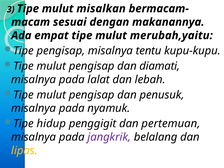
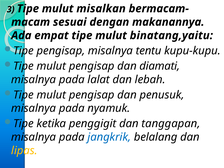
merubah,yaitu: merubah,yaitu -> binatang,yaitu (171, 35)
hidup: hidup -> ketika (51, 124)
pertemuan: pertemuan -> tanggapan (171, 124)
jangkrik colour: purple -> blue (109, 137)
